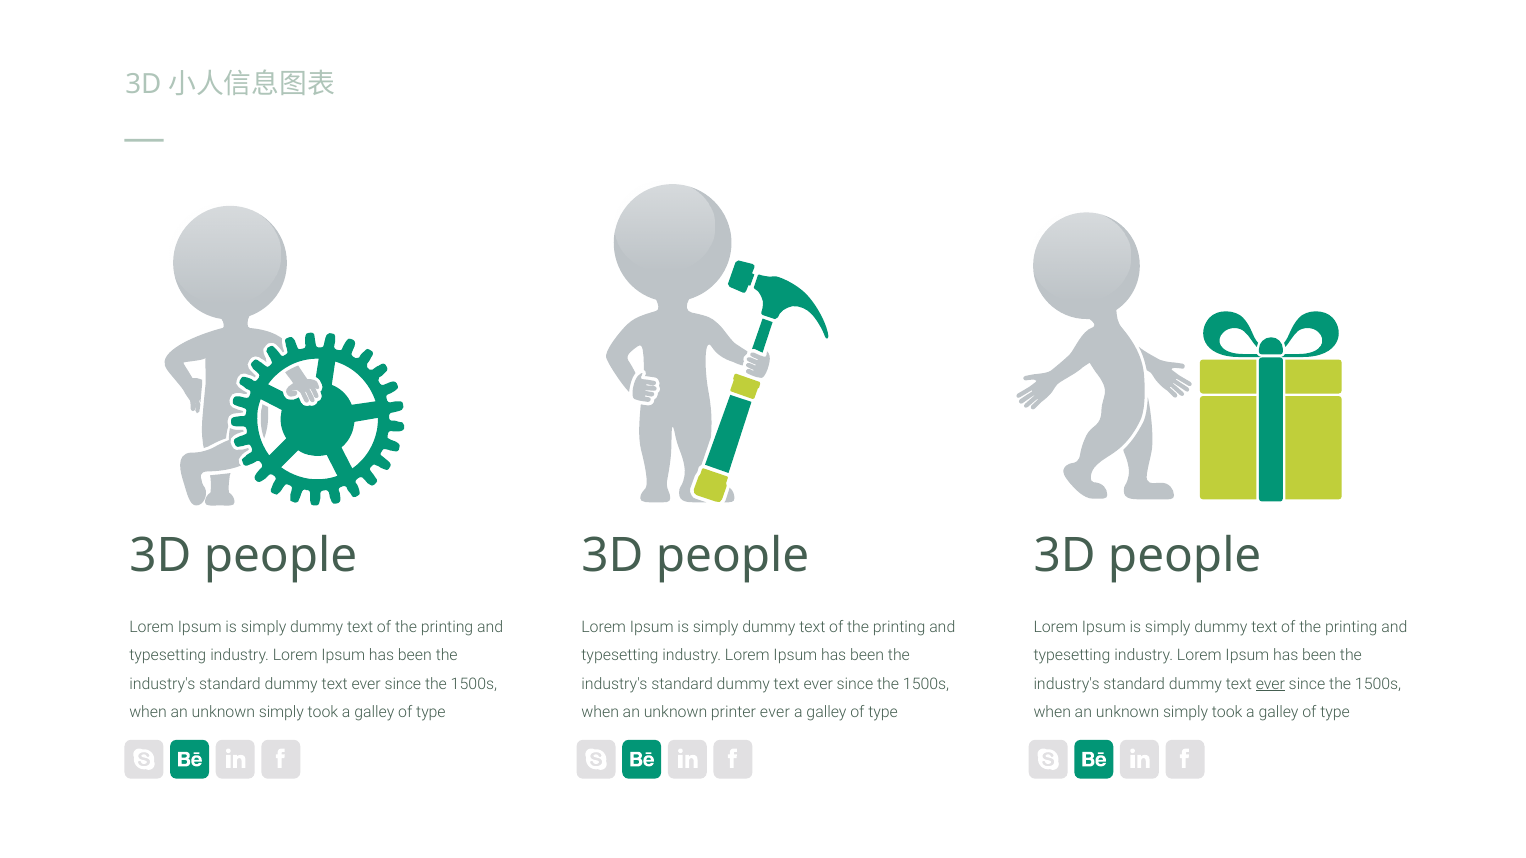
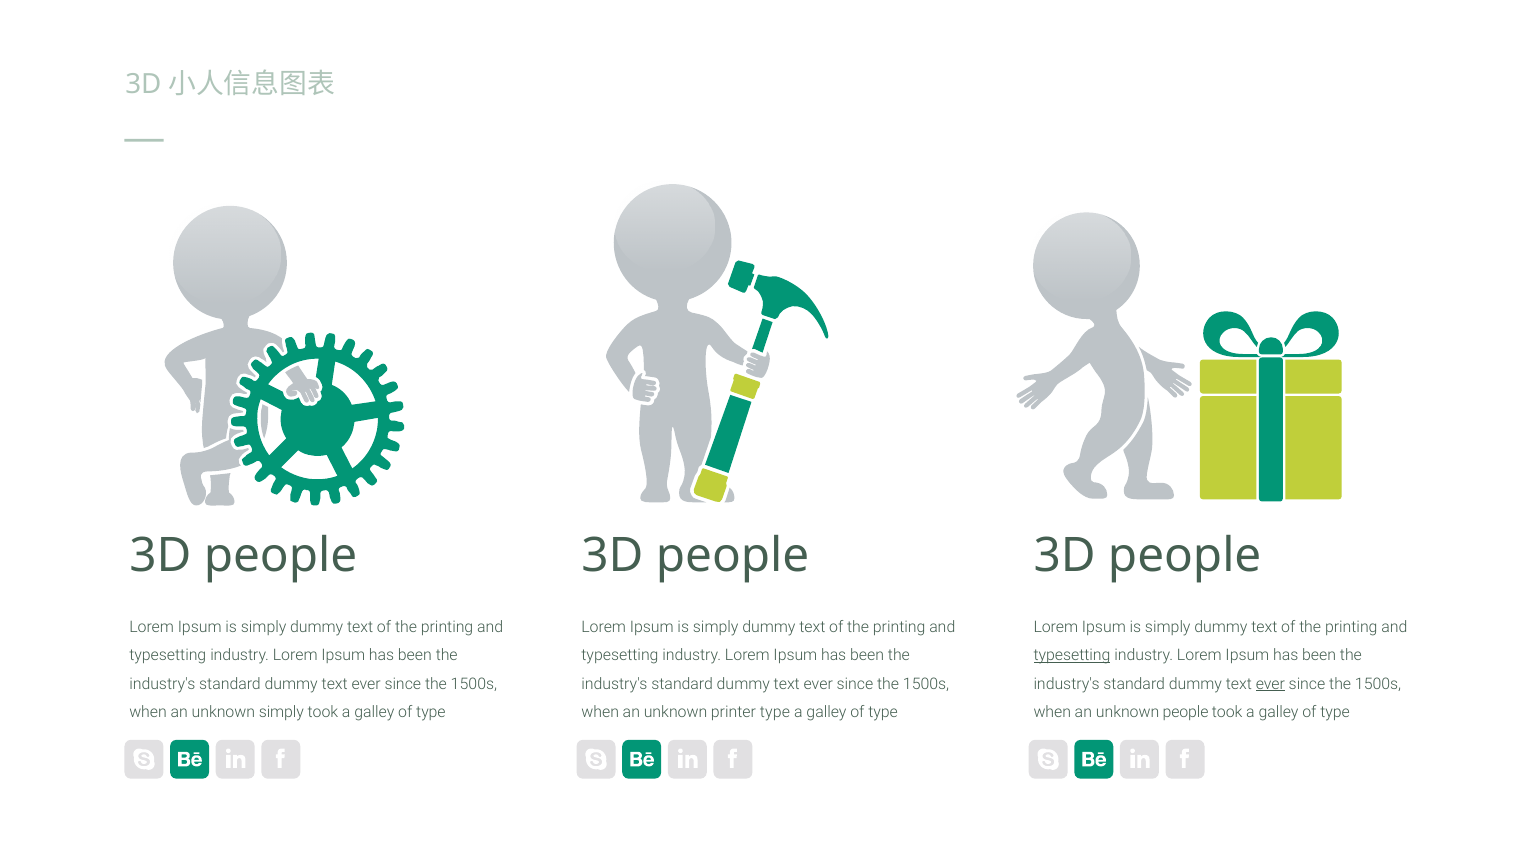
typesetting underline: none -> present (1072, 656)
printer ever: ever -> type (775, 713)
simply: simply -> people (1186, 713)
